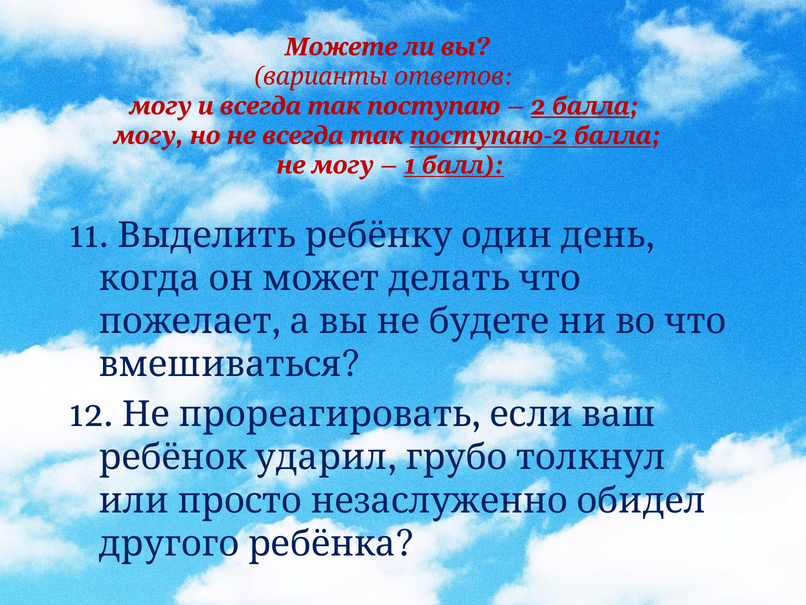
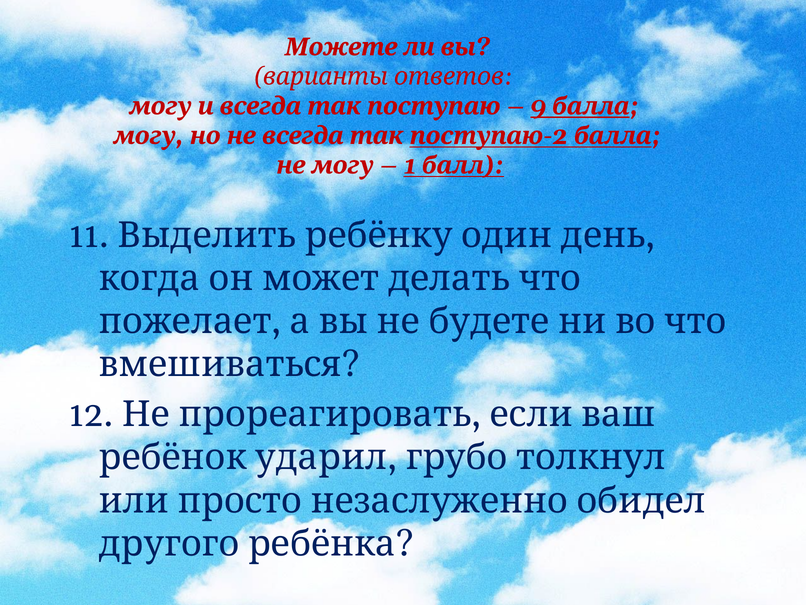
2: 2 -> 9 (538, 106)
